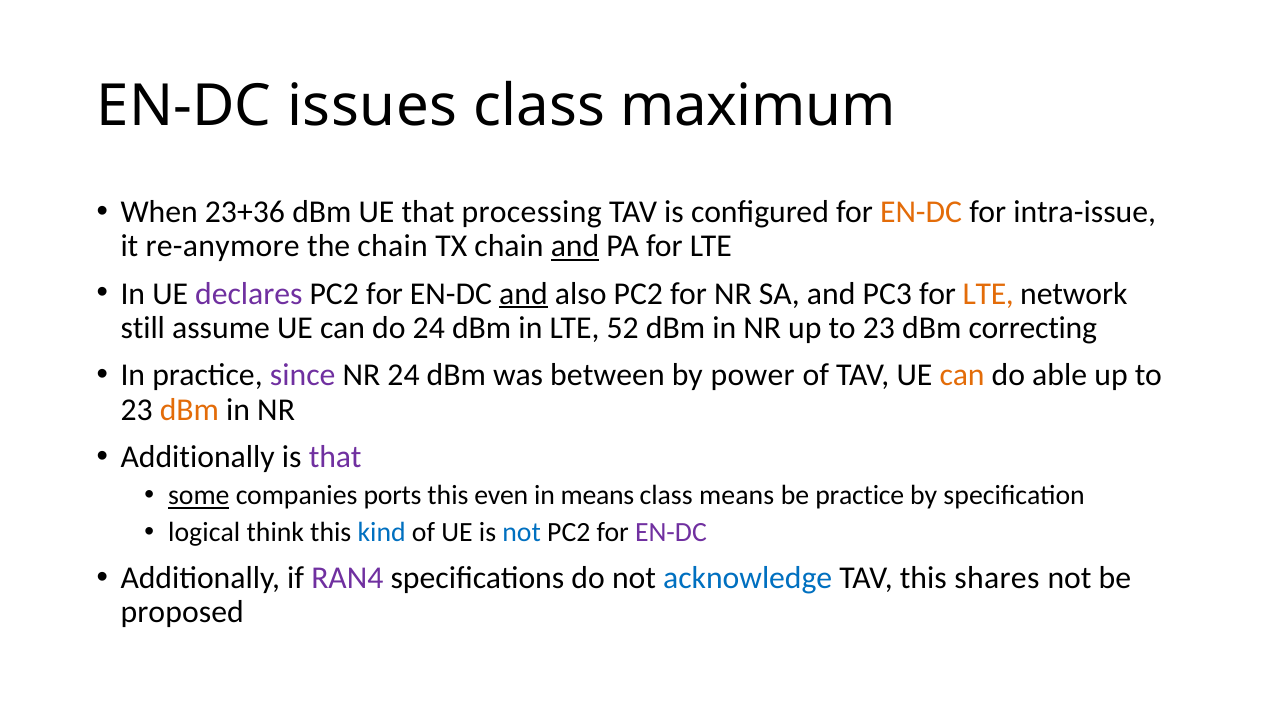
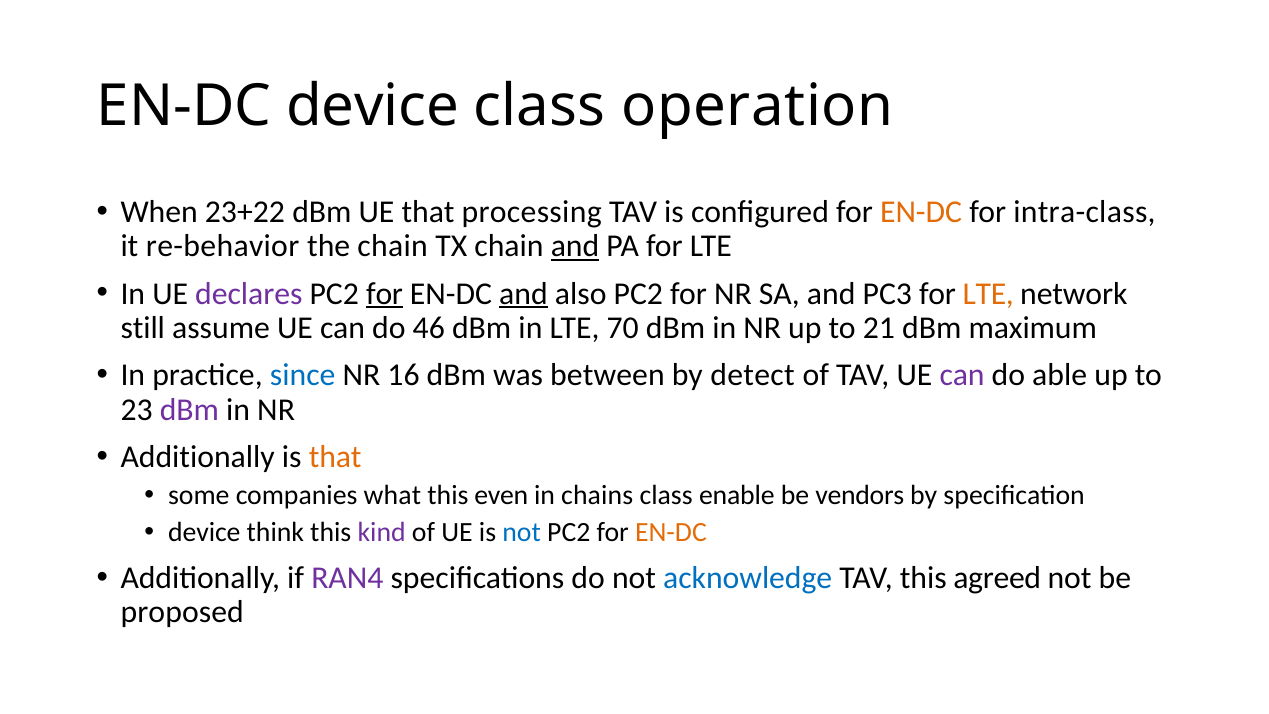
EN-DC issues: issues -> device (373, 107)
maximum: maximum -> operation (757, 107)
23+36: 23+36 -> 23+22 (245, 212)
intra-issue: intra-issue -> intra-class (1084, 212)
re-anymore: re-anymore -> re-behavior (223, 246)
for underline: none -> present (385, 293)
do 24: 24 -> 46 (429, 328)
52: 52 -> 70 (623, 328)
NR up to 23: 23 -> 21 (879, 328)
correcting: correcting -> maximum (1033, 328)
since colour: purple -> blue (303, 375)
NR 24: 24 -> 16 (403, 375)
power: power -> detect (753, 375)
can colour: orange -> purple (962, 375)
dBm colour: orange -> purple (189, 409)
that colour: purple -> orange (335, 457)
some underline: present -> none (199, 496)
ports: ports -> what (392, 496)
in means: means -> chains (597, 496)
class means: means -> enable (737, 496)
be practice: practice -> vendors (860, 496)
logical: logical -> device (204, 532)
kind colour: blue -> purple (382, 532)
EN-DC colour: purple -> orange (671, 532)
shares: shares -> agreed (997, 578)
